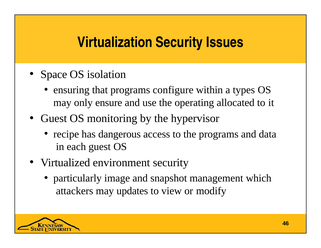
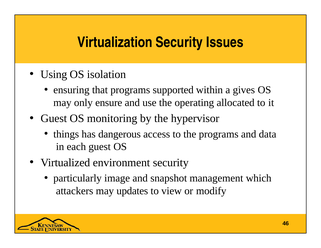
Space: Space -> Using (54, 74)
configure: configure -> supported (173, 90)
types: types -> gives (244, 90)
recipe: recipe -> things (66, 134)
